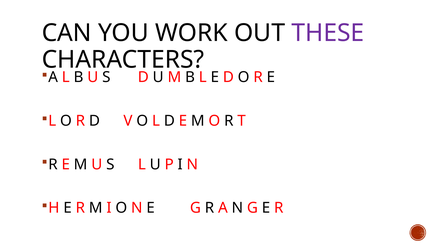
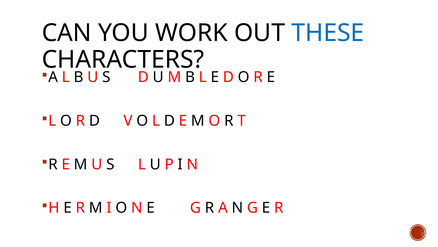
THESE colour: purple -> blue (328, 33)
